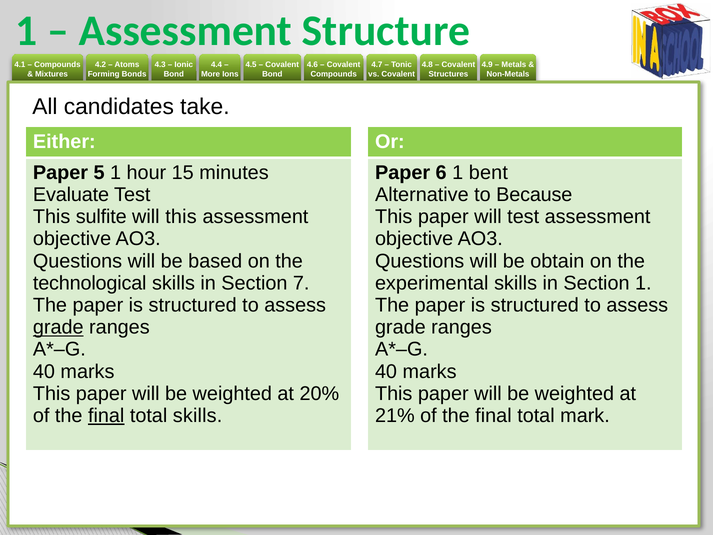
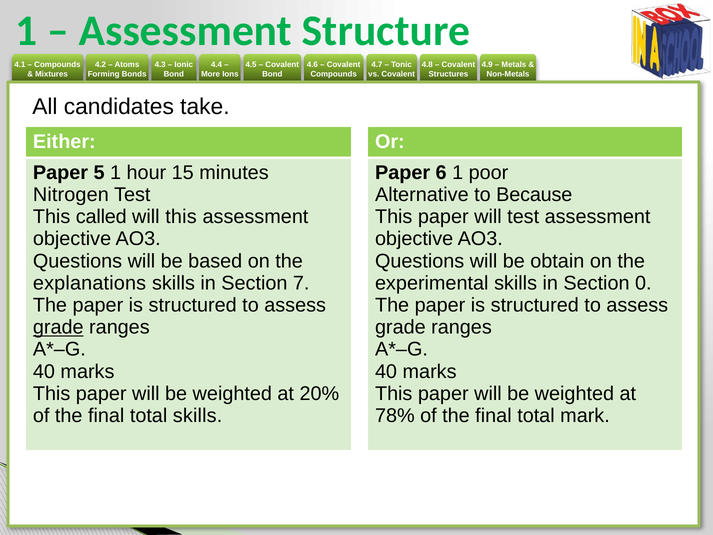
bent: bent -> poor (488, 173)
Evaluate: Evaluate -> Nitrogen (71, 195)
sulfite: sulfite -> called (101, 217)
technological: technological -> explanations (90, 283)
Section 1: 1 -> 0 (643, 283)
final underline: present -> none (106, 416)
21%: 21% -> 78% (395, 416)
